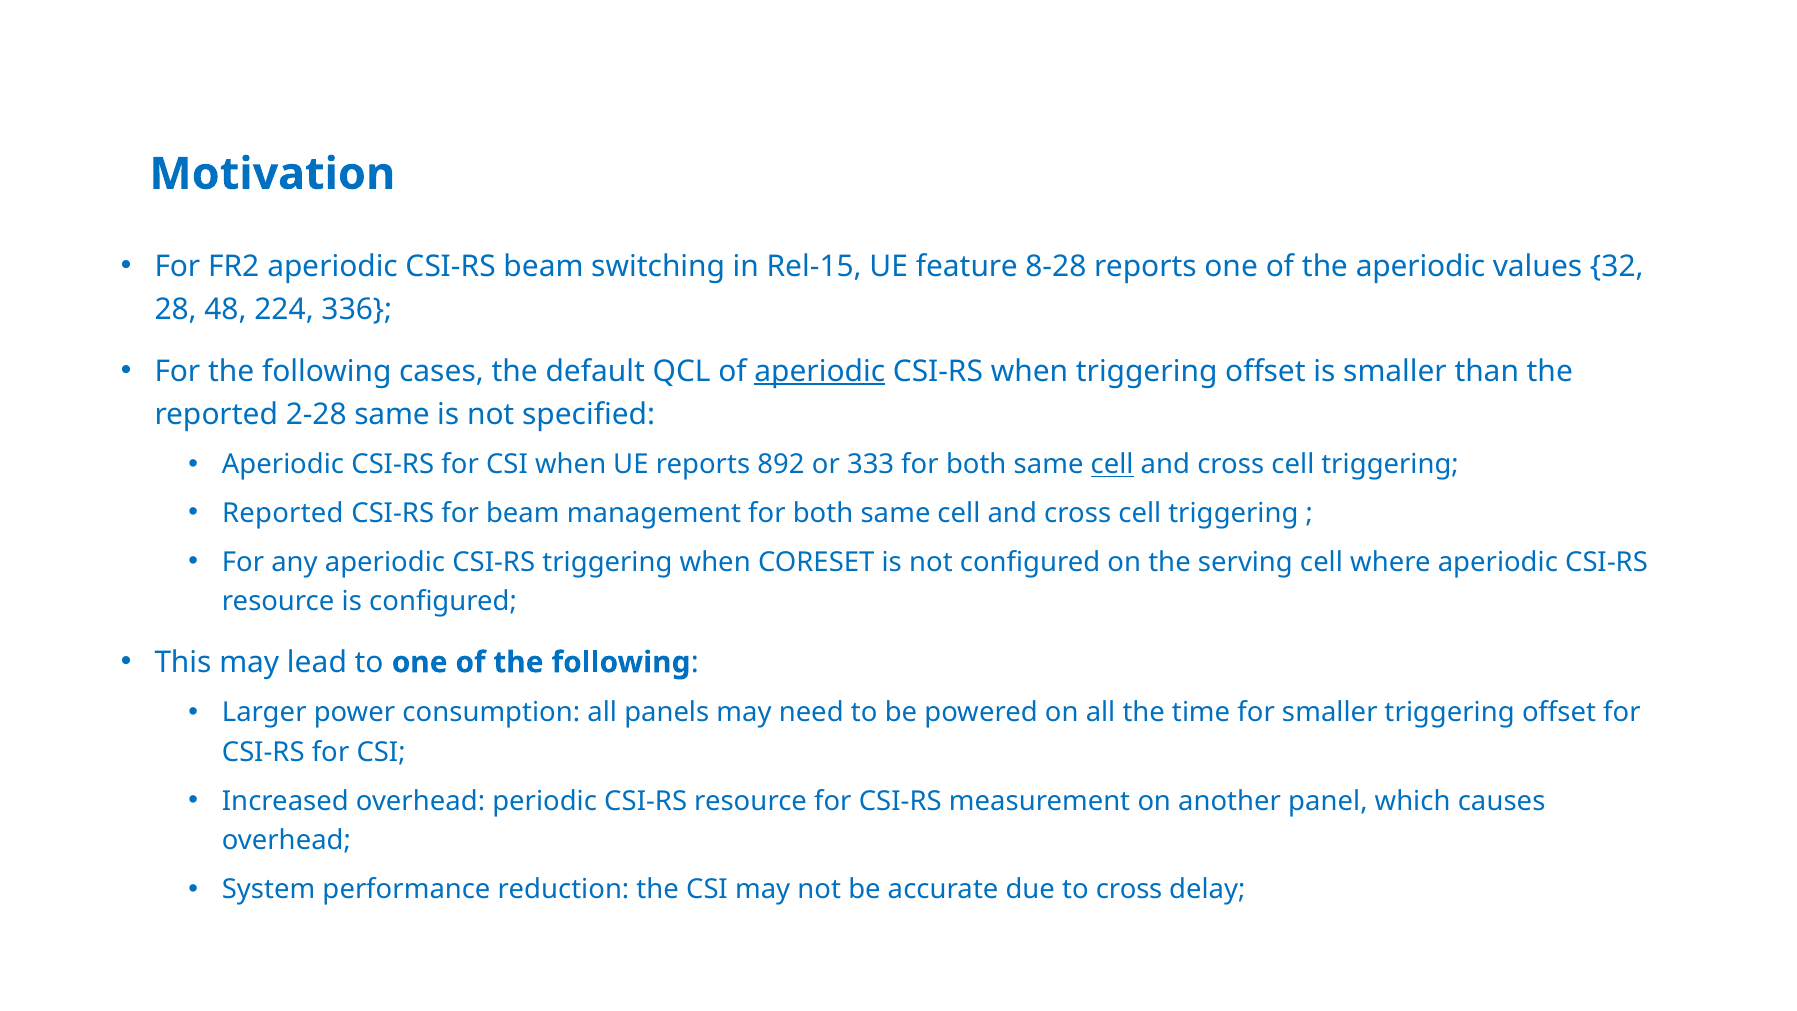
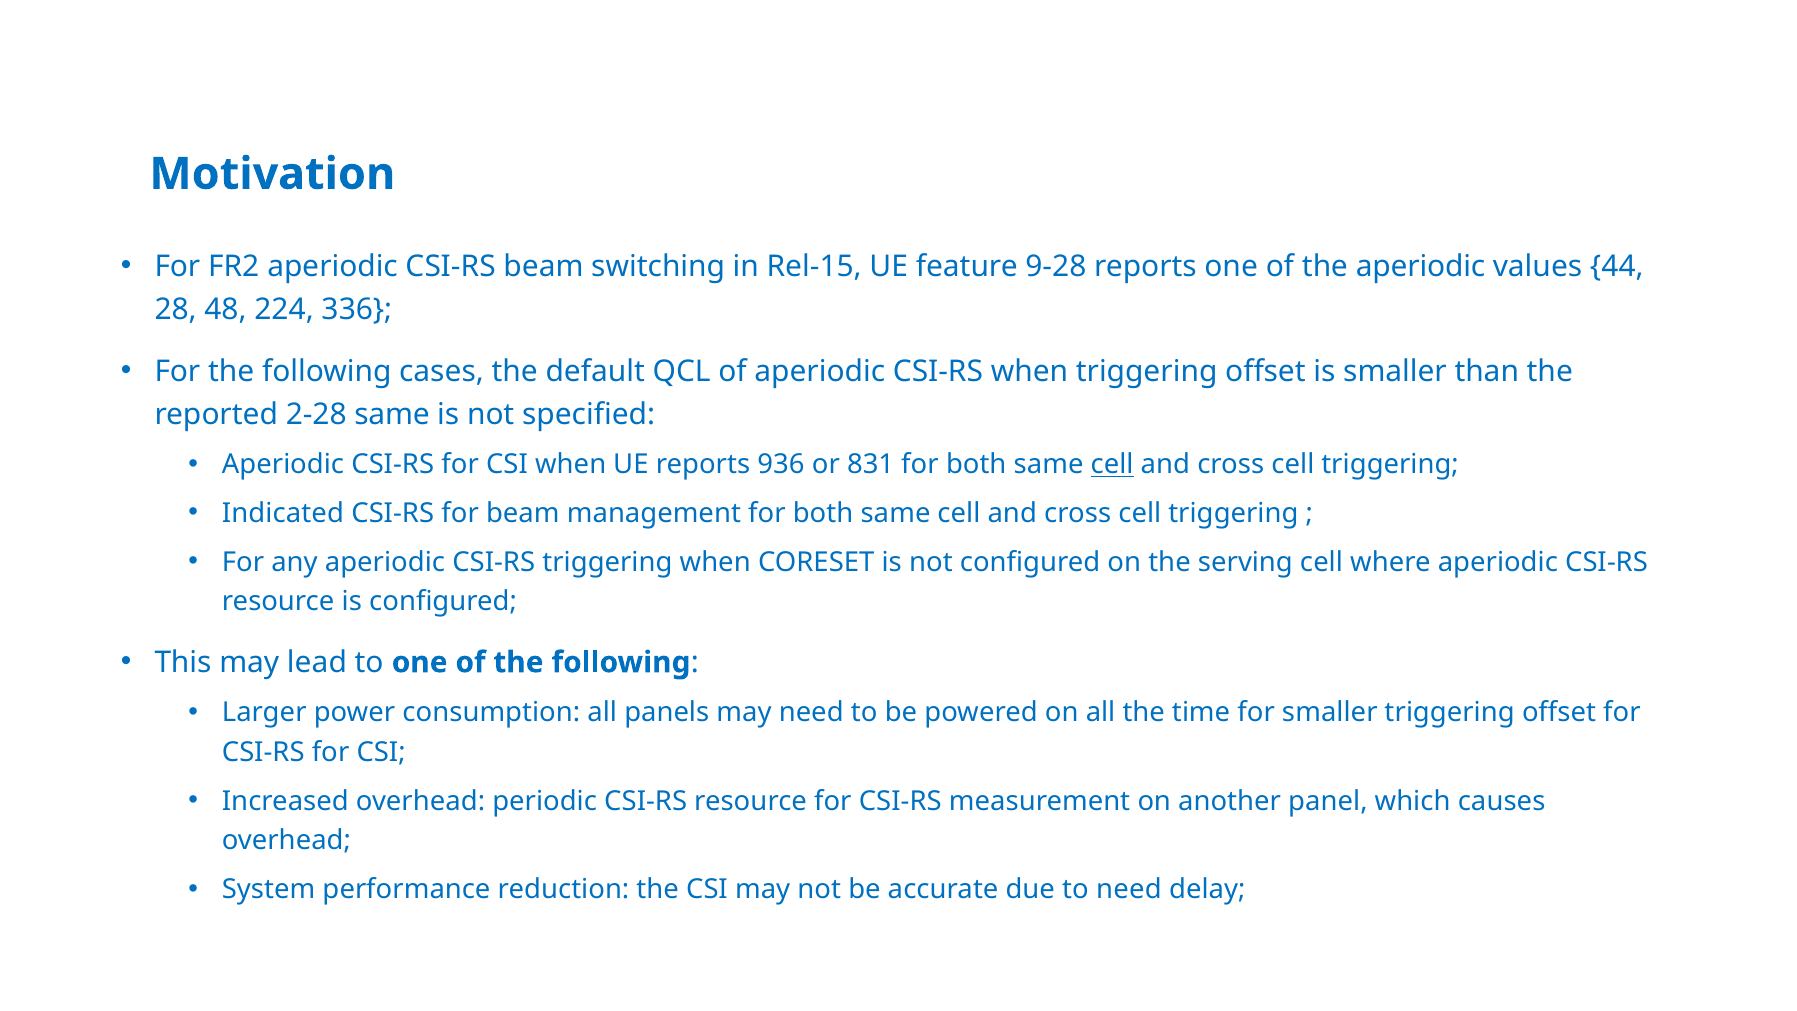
8-28: 8-28 -> 9-28 (1056, 266)
32: 32 -> 44 (1617, 266)
aperiodic underline: present -> none (820, 371)
892: 892 -> 936 (781, 464)
333: 333 -> 831 (871, 464)
Reported: Reported -> Indicated (283, 513)
to cross: cross -> need (1129, 889)
